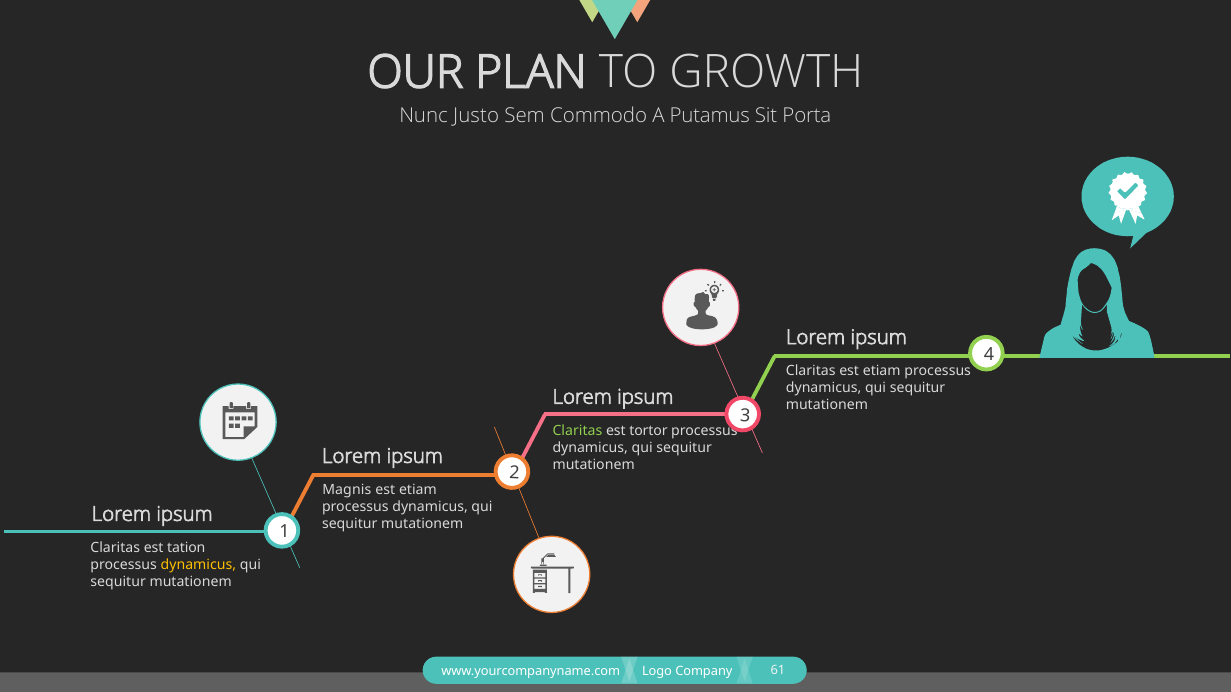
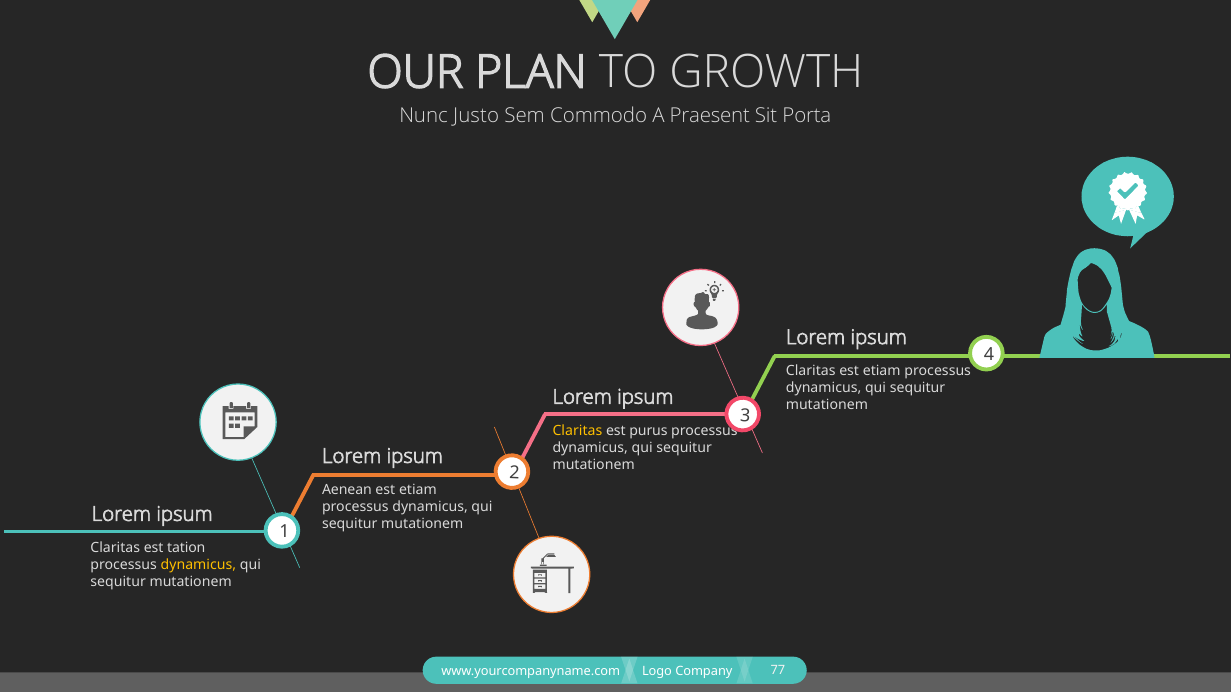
Putamus: Putamus -> Praesent (710, 116)
Claritas colour: light green -> yellow (577, 431)
tortor: tortor -> purus (648, 431)
Magnis: Magnis -> Aenean (347, 490)
61: 61 -> 77 (778, 670)
